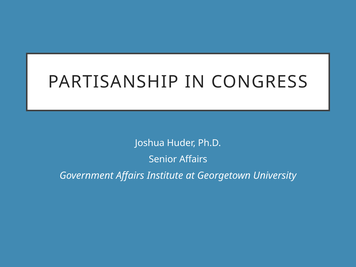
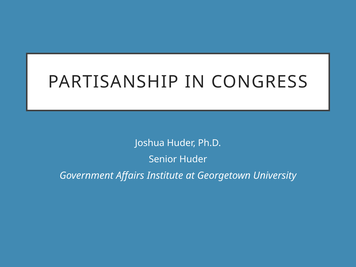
Senior Affairs: Affairs -> Huder (193, 159)
